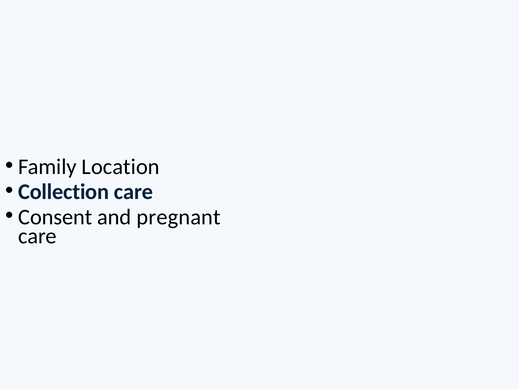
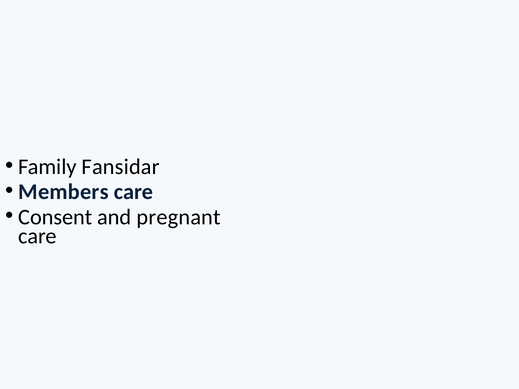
Location: Location -> Fansidar (121, 167)
Collection: Collection -> Members (63, 192)
